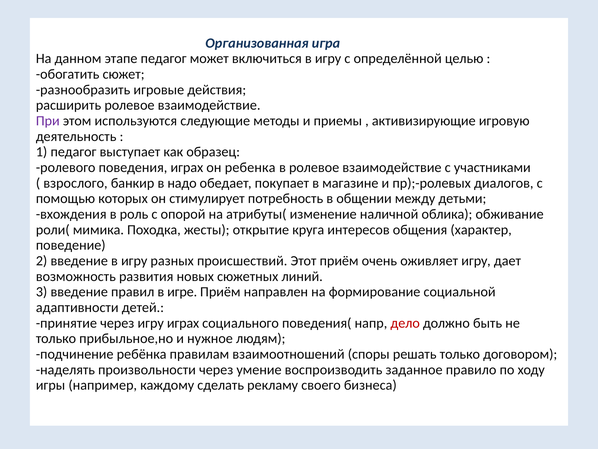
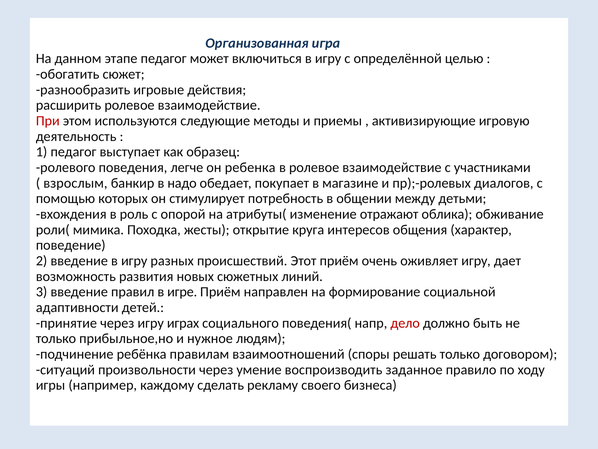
При colour: purple -> red (48, 121)
поведения играх: играх -> легче (187, 167)
взрослого: взрослого -> взрослым (75, 183)
наличной: наличной -> отражают (389, 214)
наделять: наделять -> ситуаций (65, 369)
